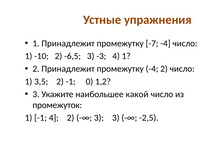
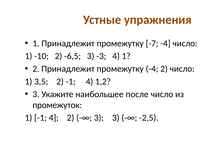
2 -1 0: 0 -> 4 (89, 82)
какой: какой -> после (137, 94)
